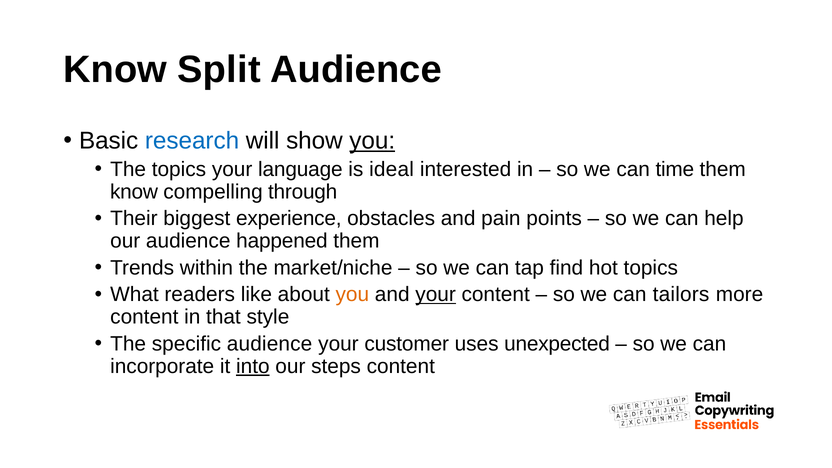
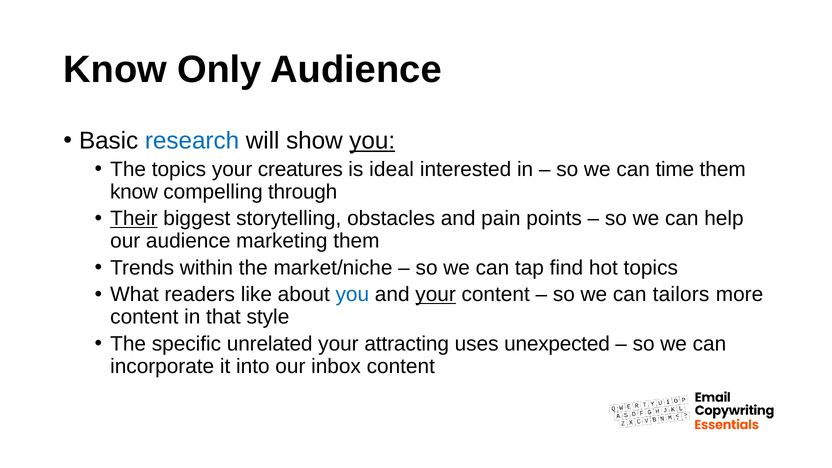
Split: Split -> Only (219, 70)
language: language -> creatures (300, 169)
Their underline: none -> present (134, 219)
experience: experience -> storytelling (289, 219)
happened: happened -> marketing (282, 241)
you colour: orange -> blue (352, 295)
specific audience: audience -> unrelated (270, 344)
customer: customer -> attracting (407, 344)
into underline: present -> none (253, 366)
steps: steps -> inbox (336, 366)
